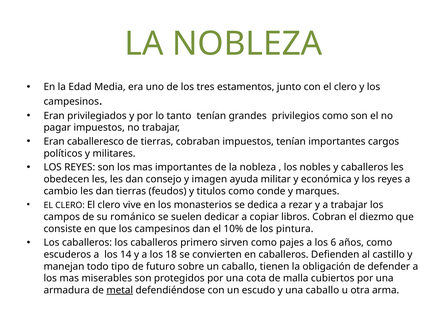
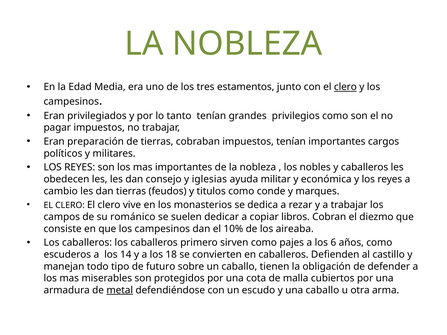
clero underline: none -> present (345, 87)
caballeresco: caballeresco -> preparación (96, 142)
imagen: imagen -> iglesias (209, 179)
pintura: pintura -> aireaba (295, 229)
